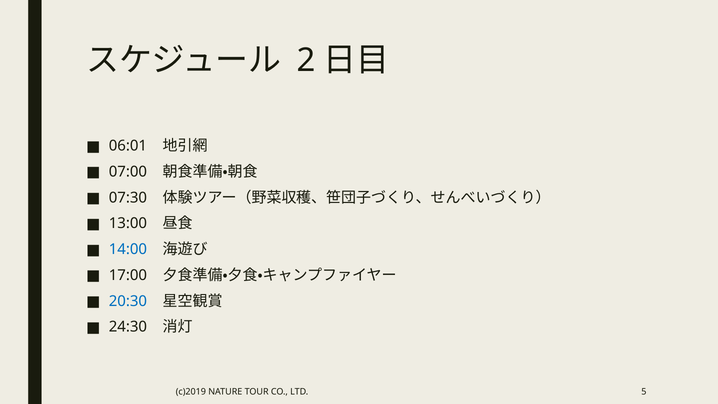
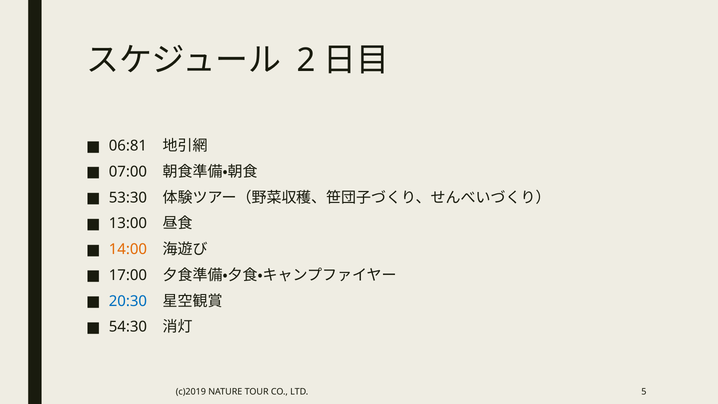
06:01: 06:01 -> 06:81 (128, 146)
07:30: 07:30 -> 53:30 (128, 198)
14:00 colour: blue -> orange (128, 249)
24:30: 24:30 -> 54:30 (128, 327)
